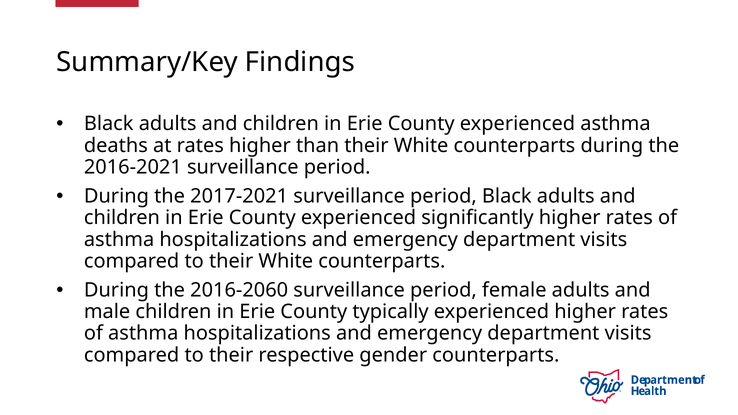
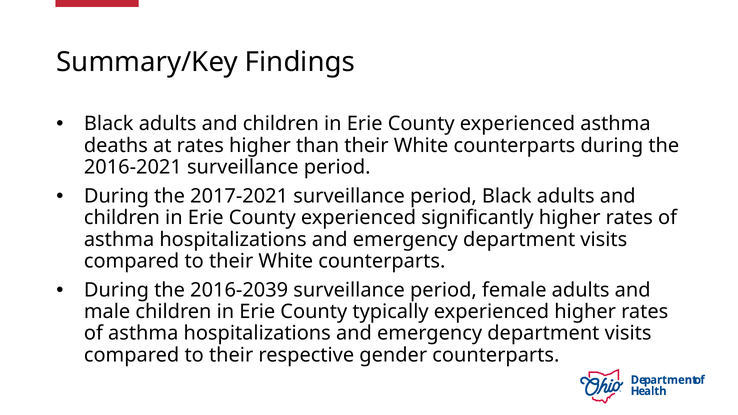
2016-2060: 2016-2060 -> 2016-2039 (239, 290)
